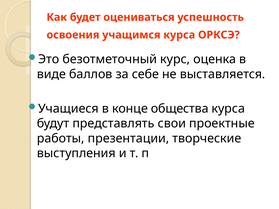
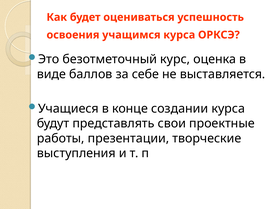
общества: общества -> создании (180, 109)
